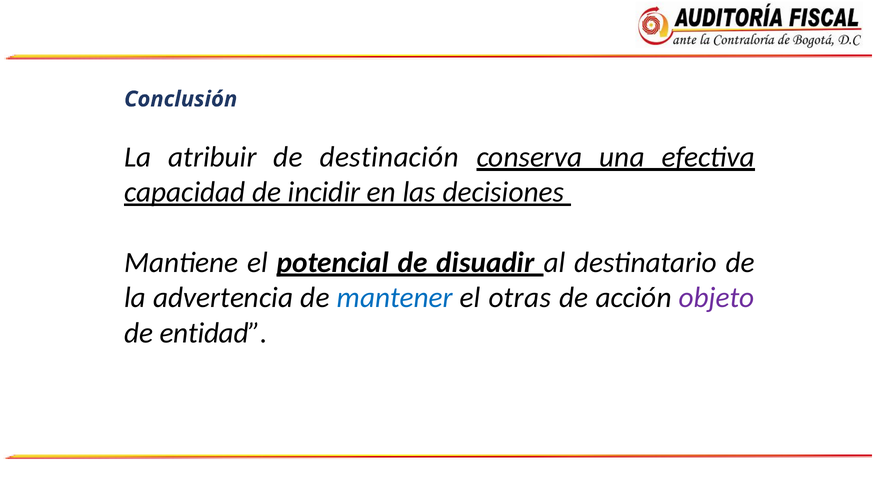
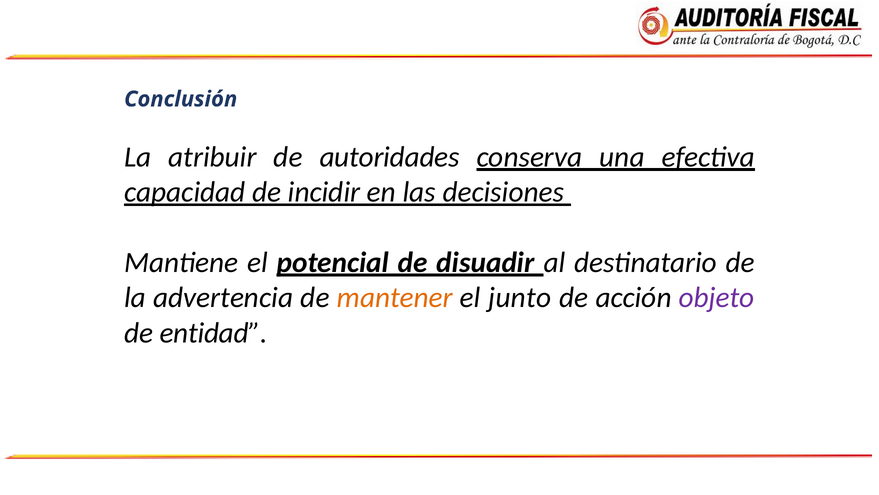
destinación: destinación -> autoridades (390, 157)
mantener colour: blue -> orange (395, 297)
otras: otras -> junto (520, 297)
